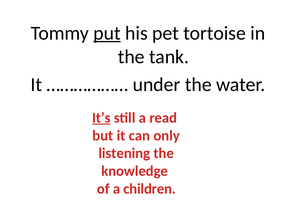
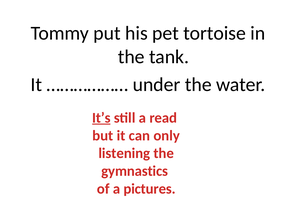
put underline: present -> none (107, 33)
knowledge: knowledge -> gymnastics (135, 171)
children: children -> pictures (150, 189)
